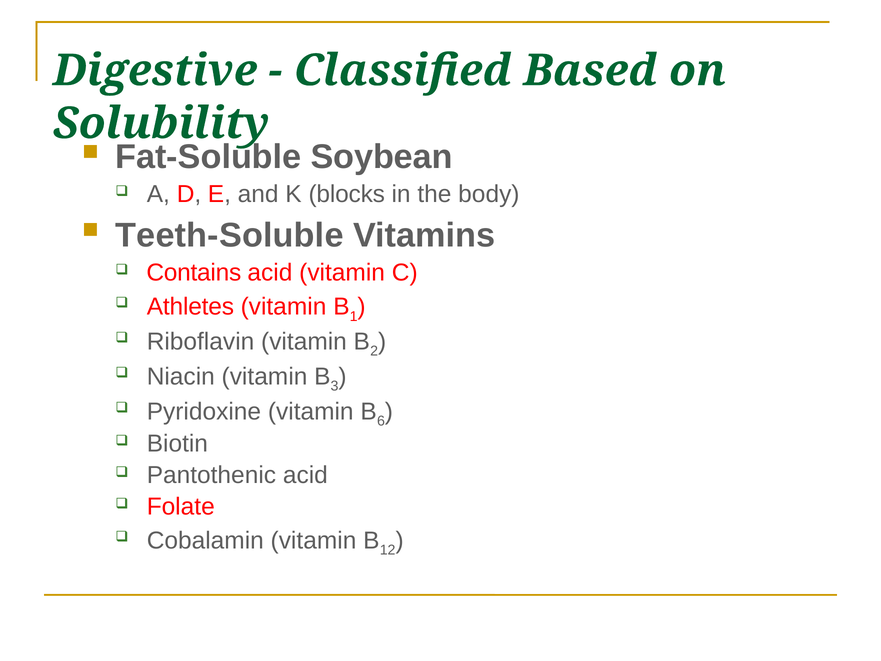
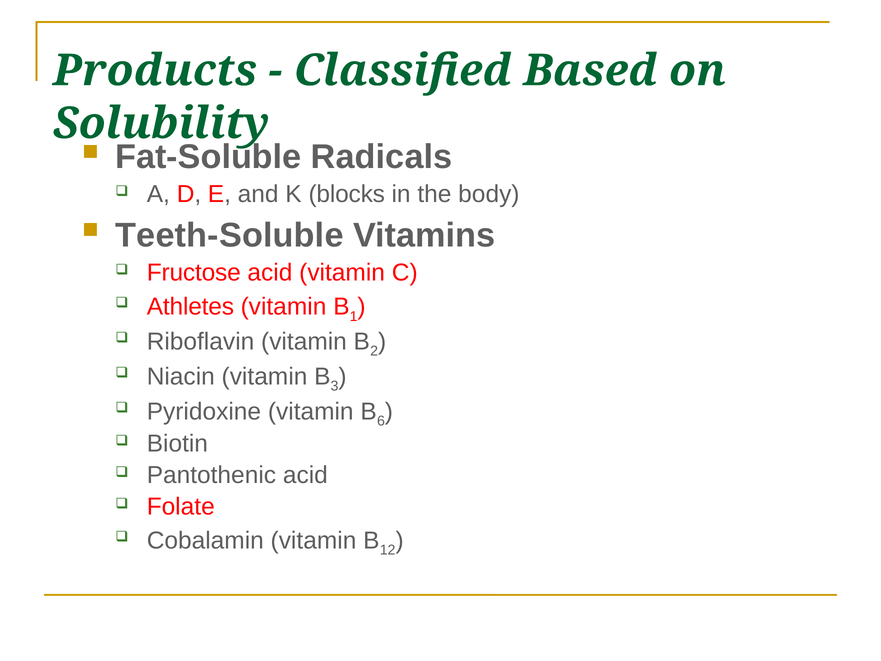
Digestive: Digestive -> Products (155, 71)
Soybean: Soybean -> Radicals (382, 157)
Contains: Contains -> Fructose (194, 272)
